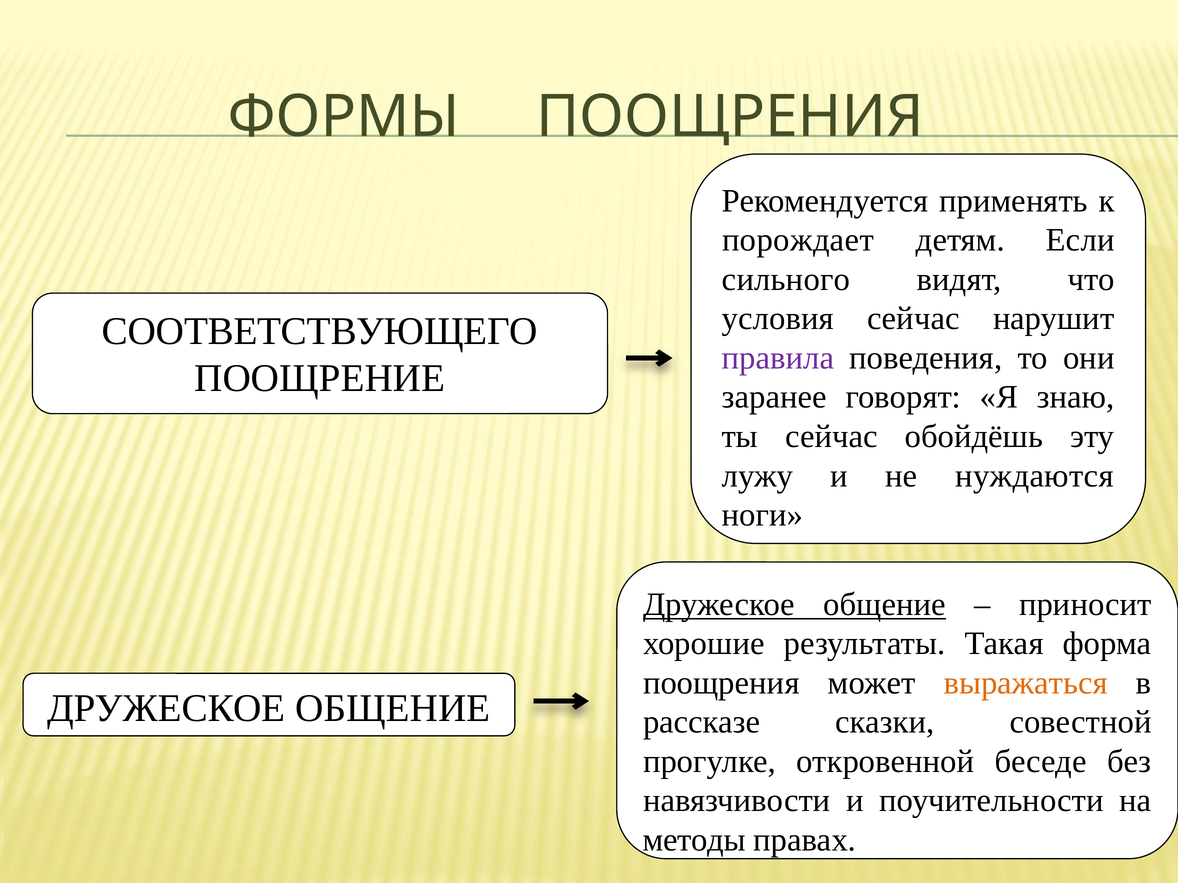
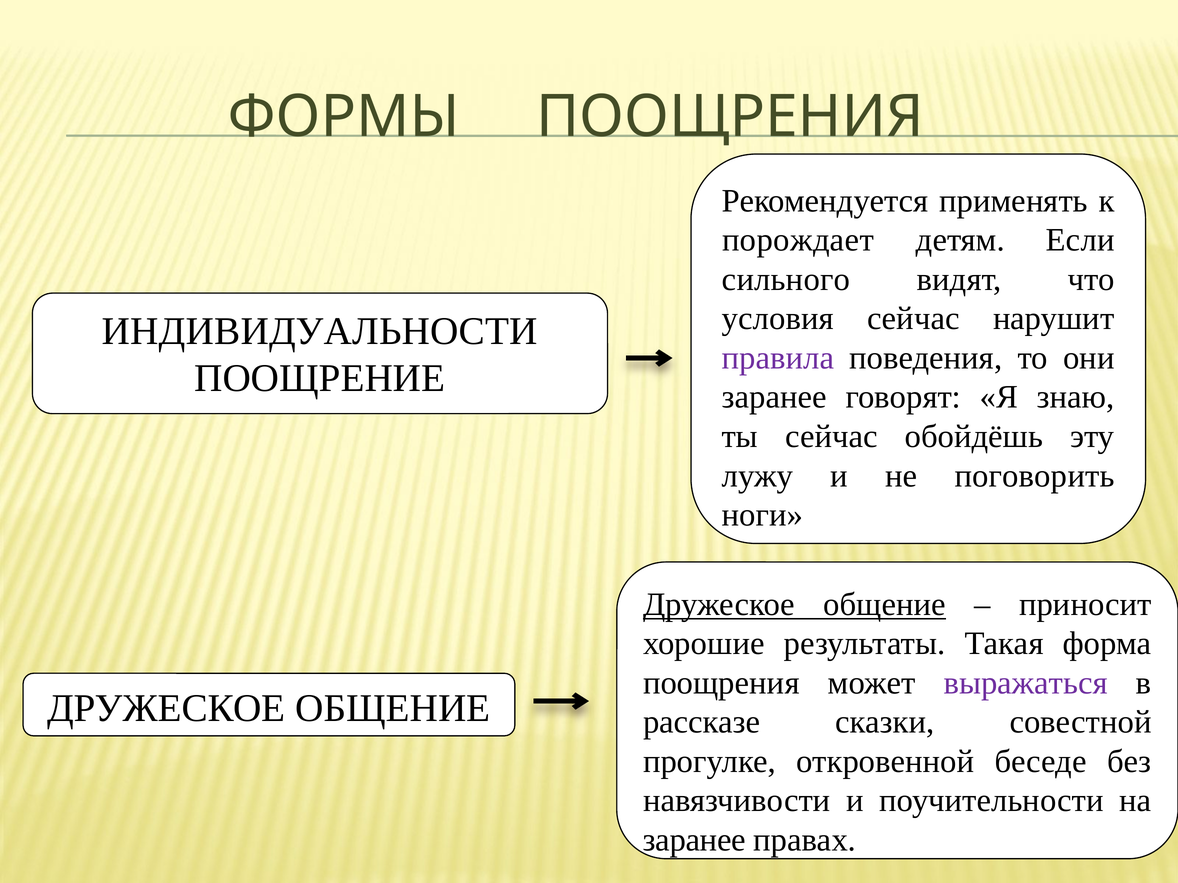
СООТВЕТСТВУЮЩЕГО: СООТВЕТСТВУЮЩЕГО -> ИНДИВИДУАЛЬНОСТИ (320, 331)
нуждаются: нуждаются -> поговорить (1035, 476)
выражаться colour: orange -> purple (1026, 683)
методы: методы -> заранее (694, 840)
